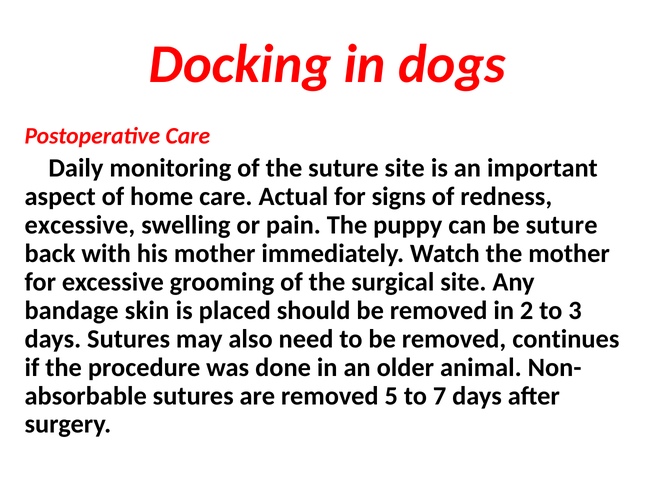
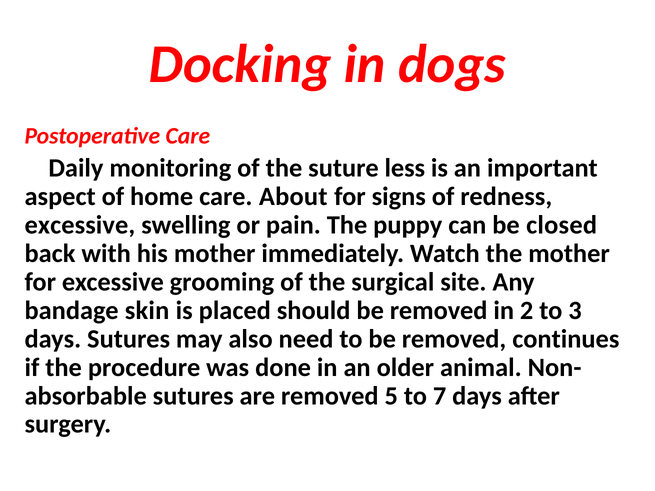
suture site: site -> less (405, 168)
Actual: Actual -> About (293, 197)
be suture: suture -> closed (562, 225)
